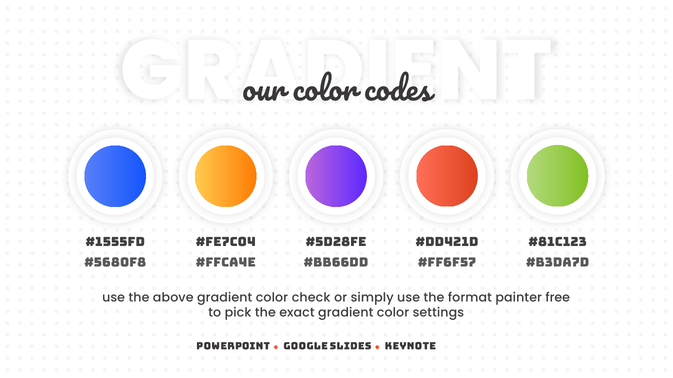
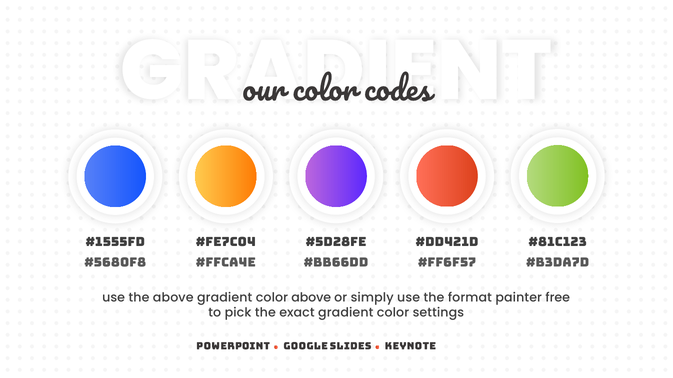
color check: check -> above (311, 298)
